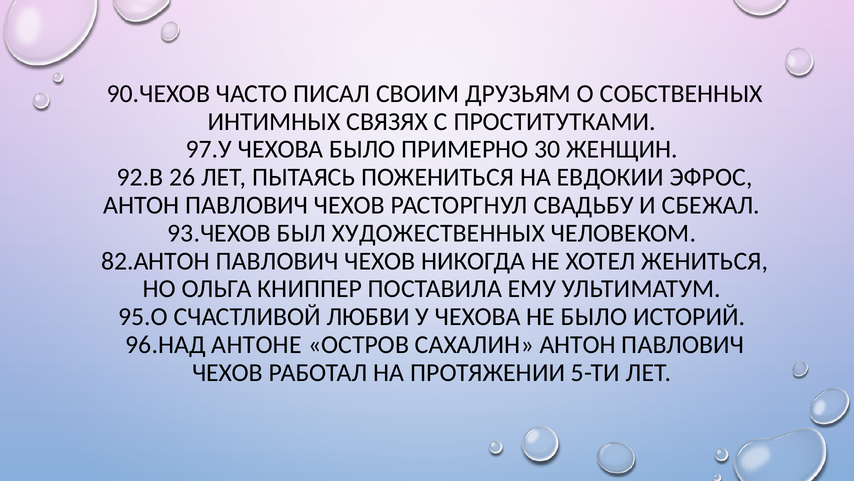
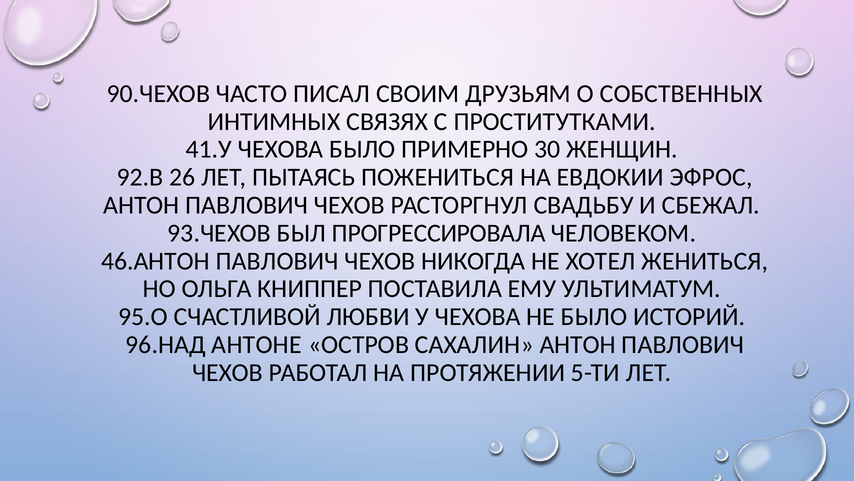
97.У: 97.У -> 41.У (209, 149)
ХУДОЖЕСТВЕННЫХ: ХУДОЖЕСТВЕННЫХ -> ПРОГРЕССИРОВАЛА (439, 233)
82.АНТОН: 82.АНТОН -> 46.АНТОН (156, 261)
